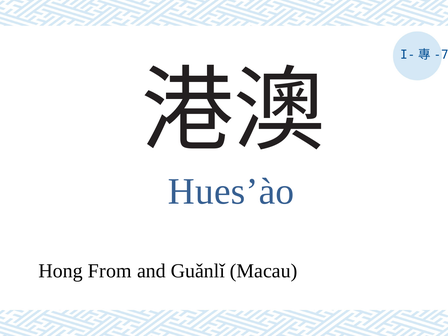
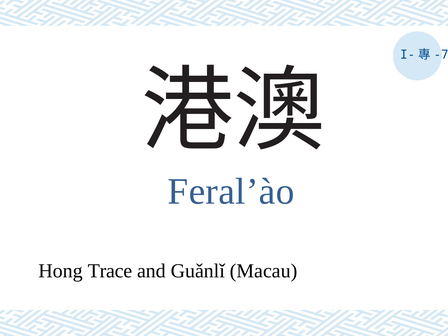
Hues’ào: Hues’ào -> Feral’ào (231, 192)
From: From -> Trace (110, 271)
